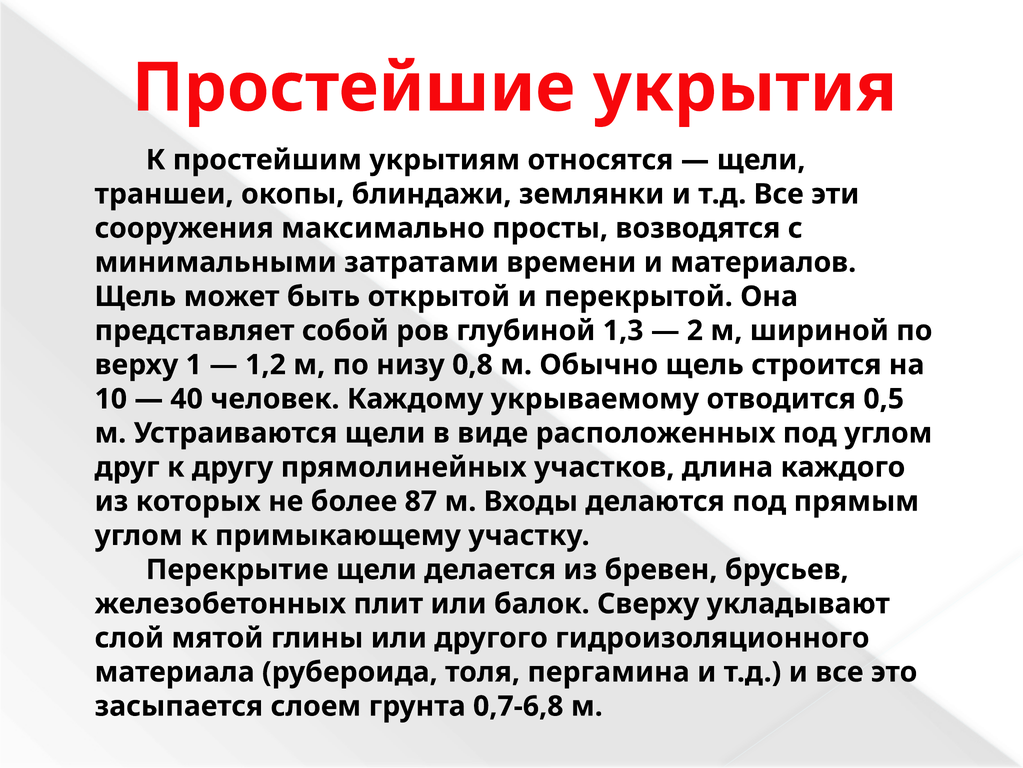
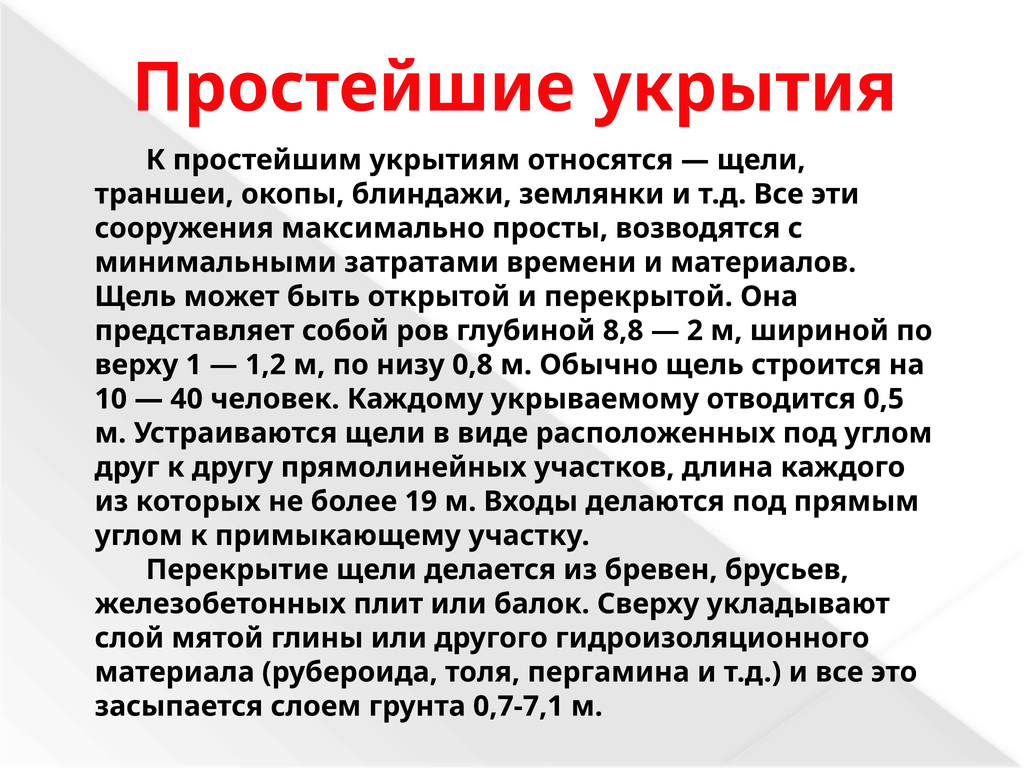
1,3: 1,3 -> 8,8 (623, 330)
87: 87 -> 19 (421, 501)
0,7-6,8: 0,7-6,8 -> 0,7-7,1 (518, 706)
